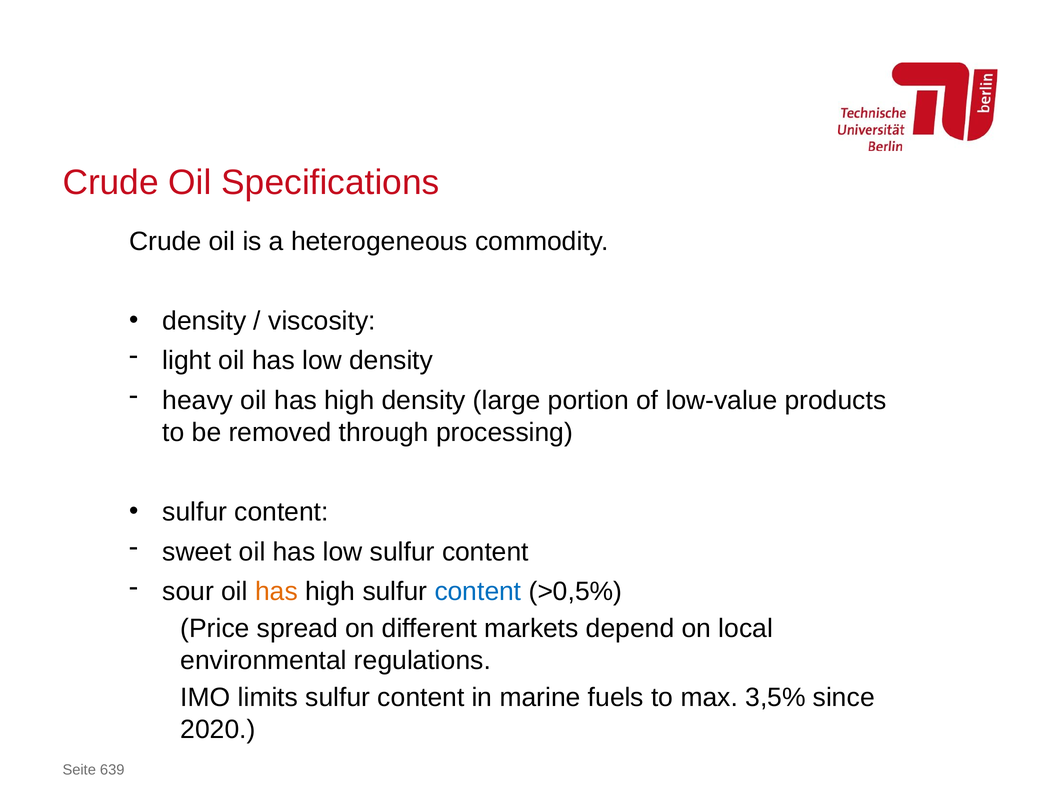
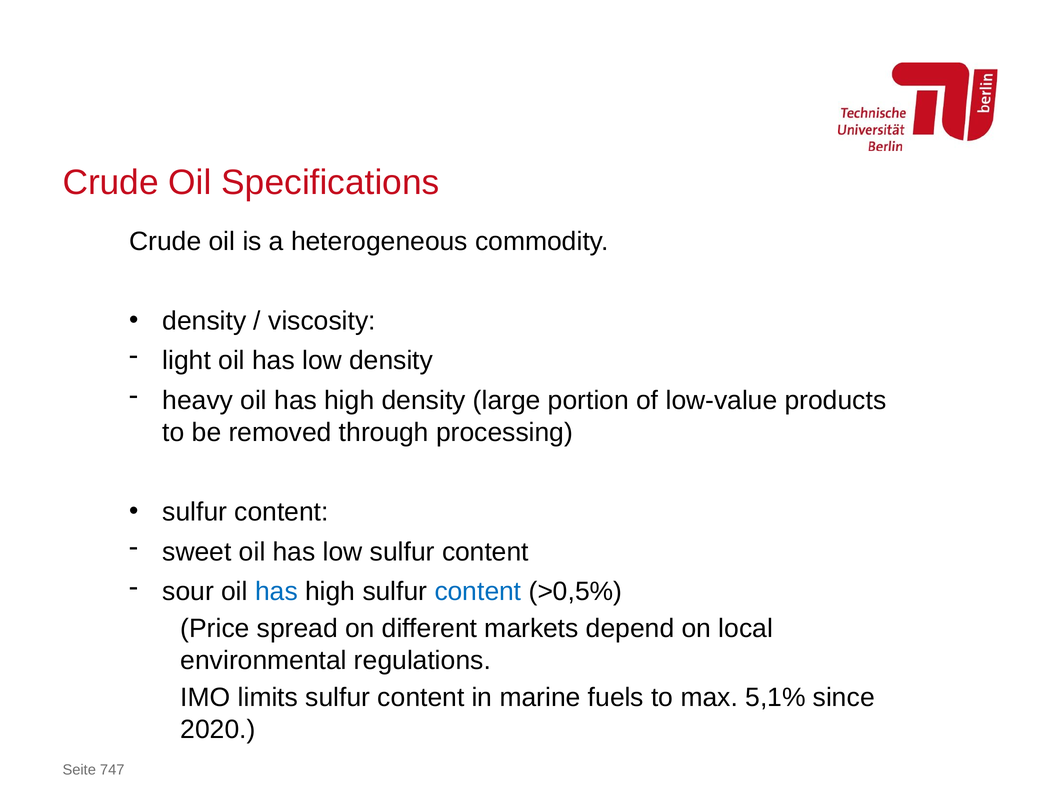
has colour: orange -> blue (276, 592)
3,5%: 3,5% -> 5,1% (775, 698)
639: 639 -> 747 (112, 770)
